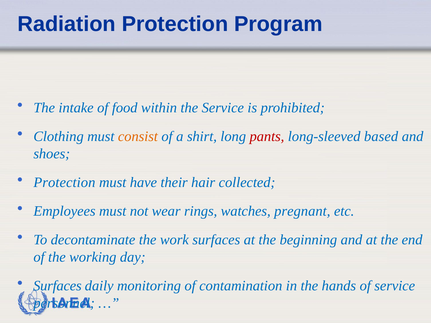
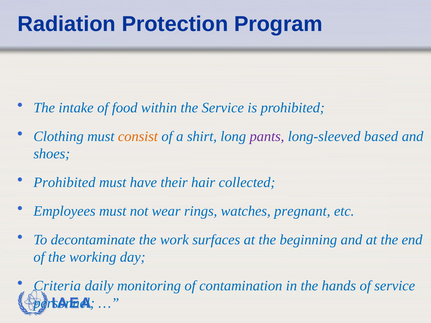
pants colour: red -> purple (267, 137)
Protection: Protection -> Prohibited (64, 183)
Surfaces: Surfaces -> Criteria (57, 286)
